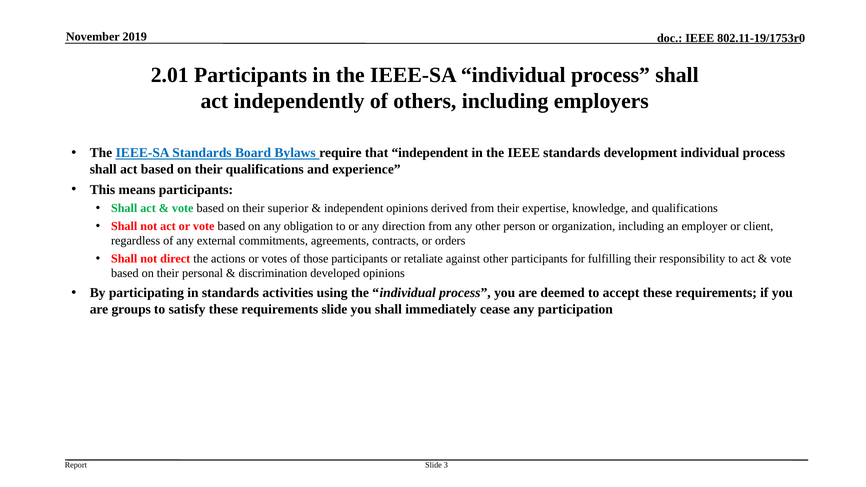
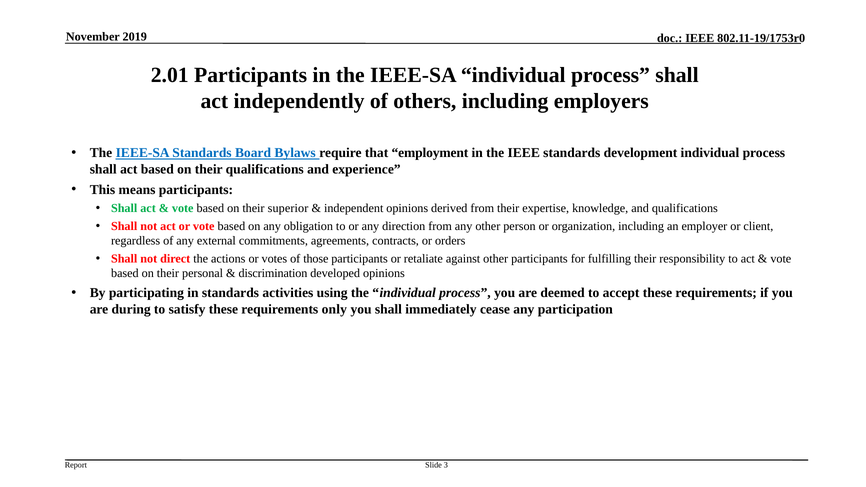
that independent: independent -> employment (430, 153)
groups: groups -> during (131, 309)
requirements slide: slide -> only (334, 309)
